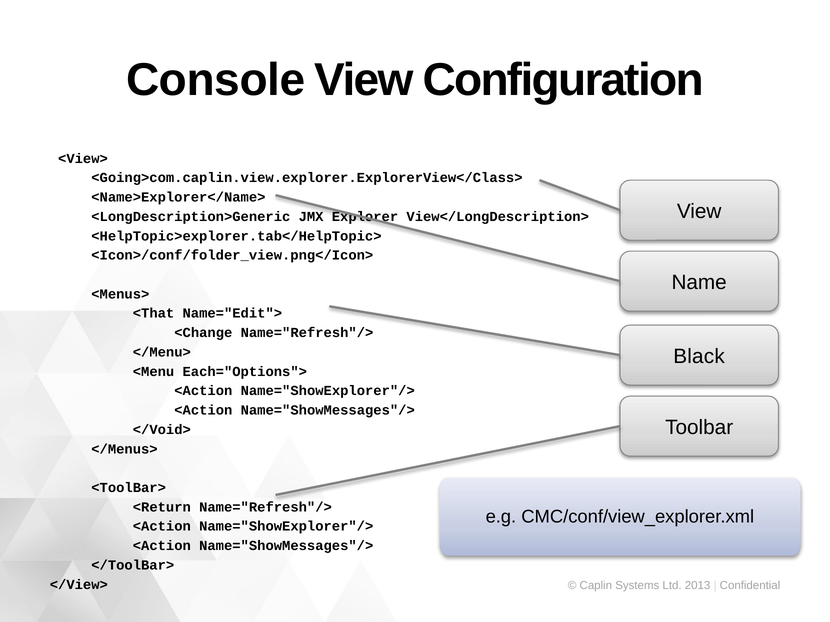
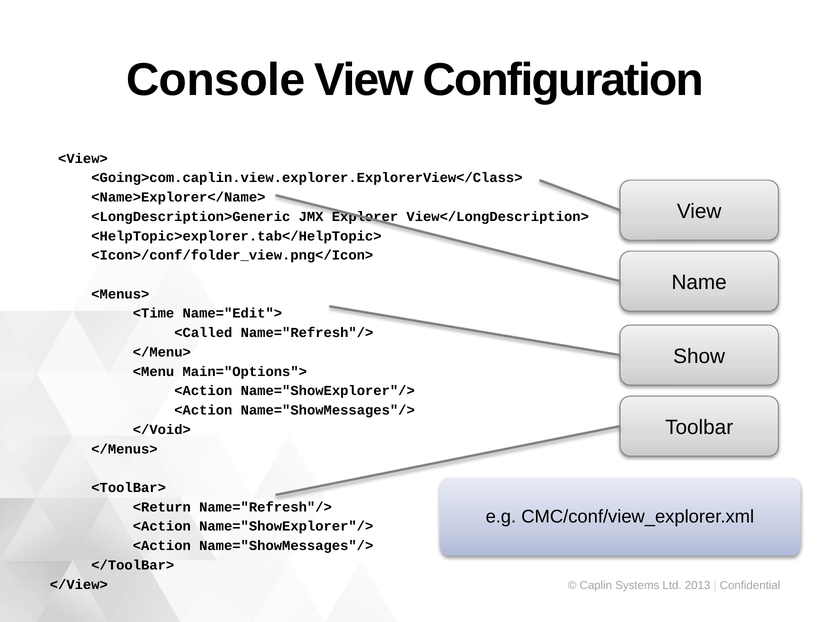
<That: <That -> <Time (154, 314)
<Change: <Change -> <Called (203, 333)
Black: Black -> Show (699, 357)
Each="Options">: Each="Options"> -> Main="Options"> (245, 372)
